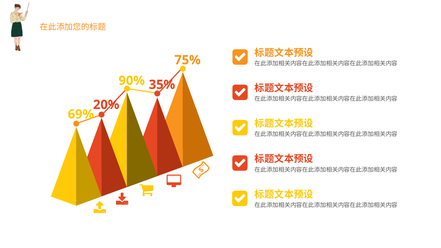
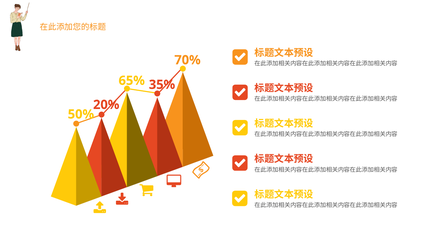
75%: 75% -> 70% (188, 60)
90%: 90% -> 65% (132, 81)
69%: 69% -> 50% (81, 114)
